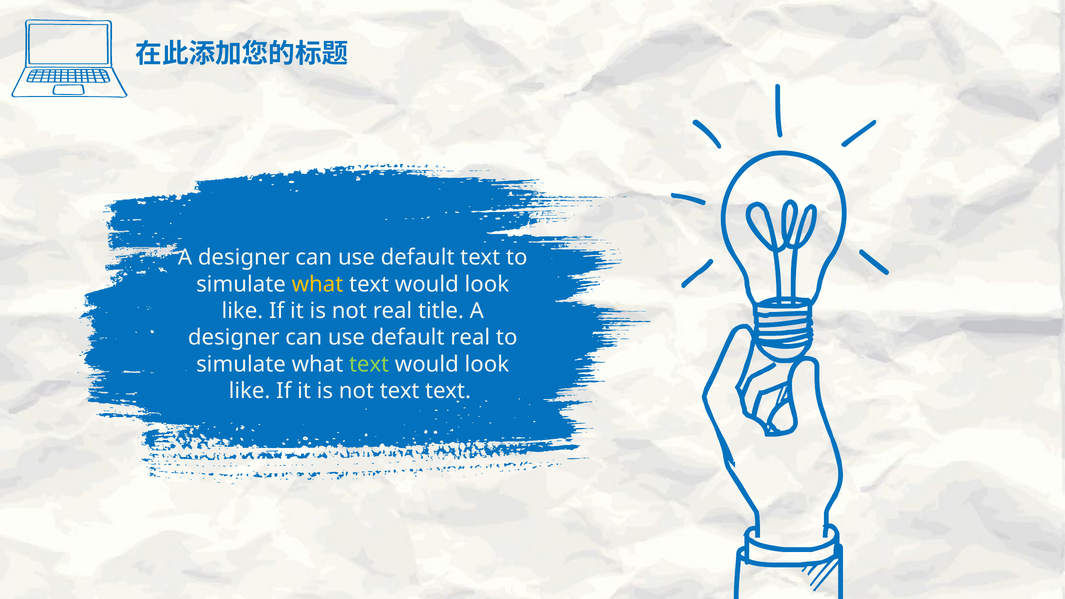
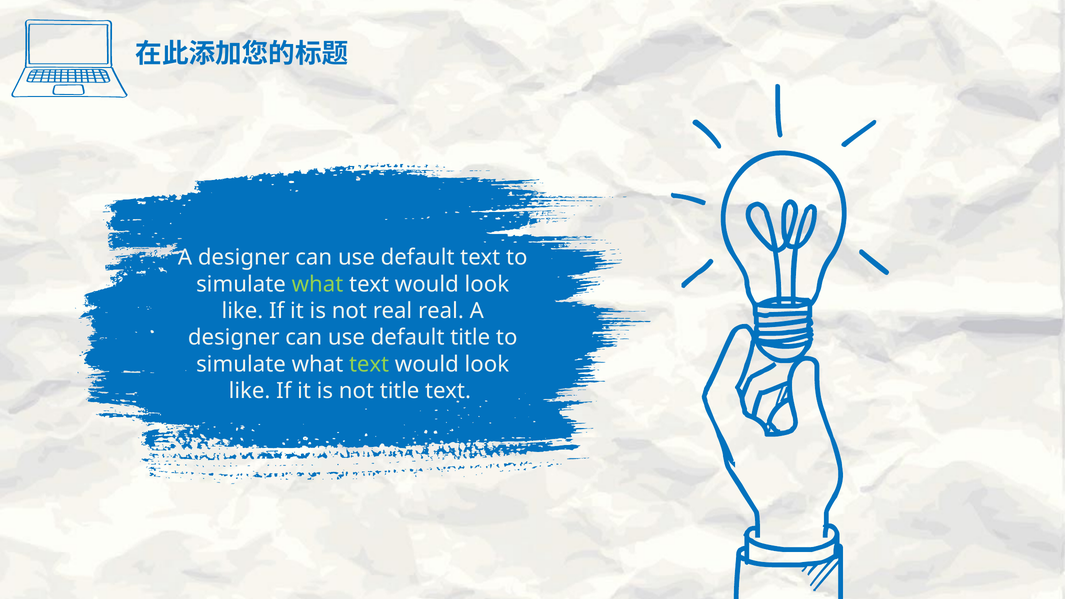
what colour: yellow -> light green (317, 284)
real title: title -> real (441, 311)
default real: real -> title (470, 338)
not text: text -> title (400, 391)
